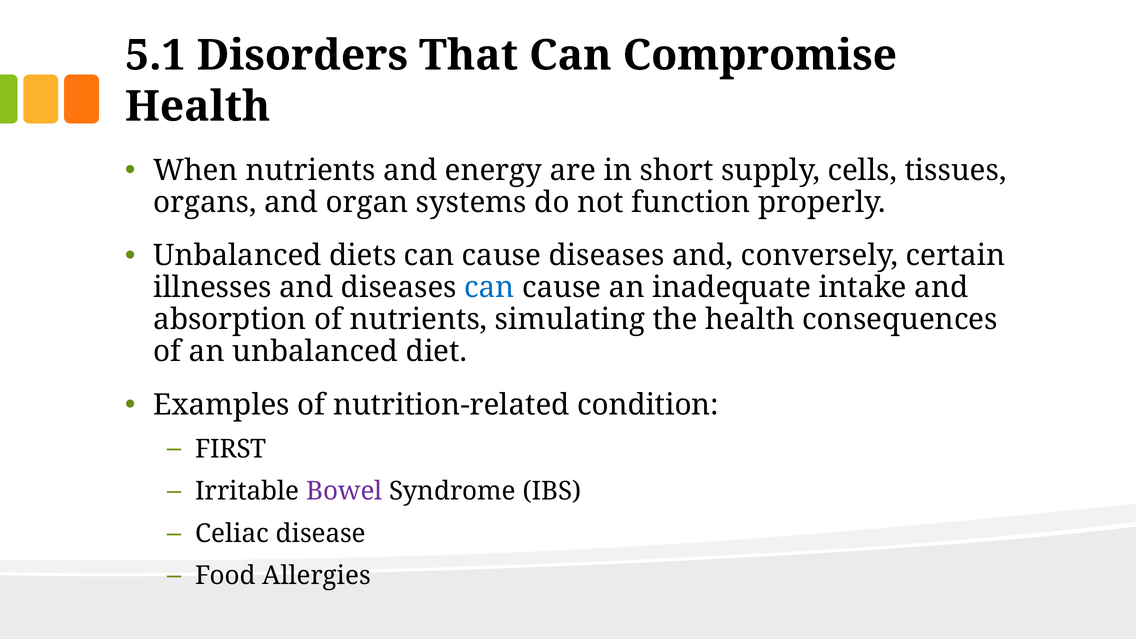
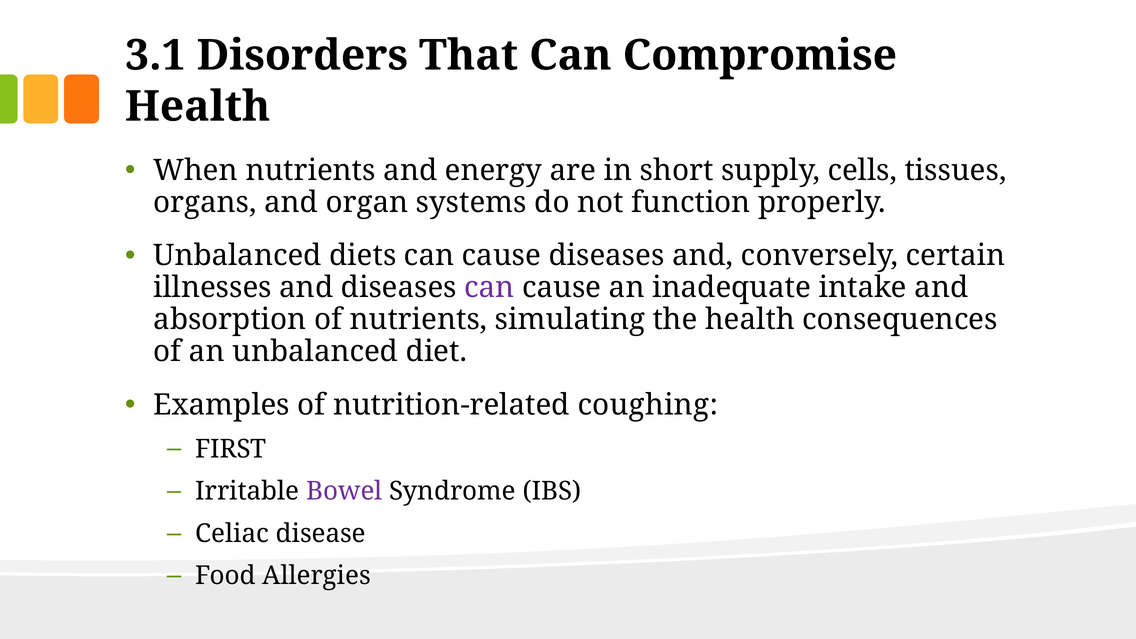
5.1: 5.1 -> 3.1 (155, 55)
can colour: blue -> purple (489, 288)
condition: condition -> coughing (648, 405)
